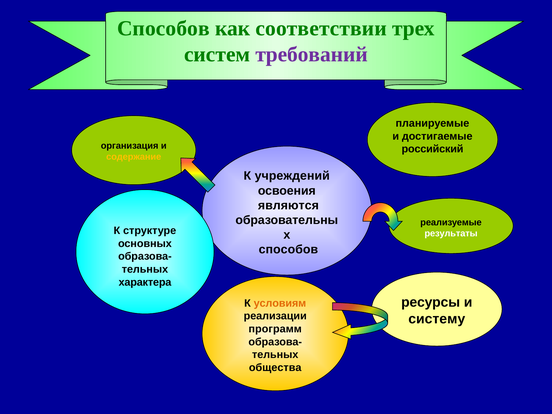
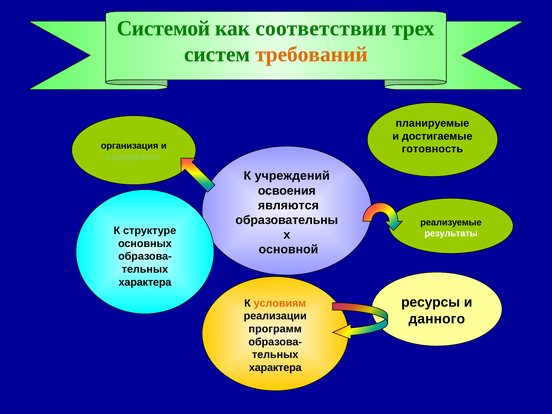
Способов: Способов -> Системой (164, 28)
требований colour: purple -> orange (312, 54)
российский: российский -> готовность (432, 149)
содержание colour: yellow -> light green (134, 157)
способов: способов -> основной (288, 250)
систему: систему -> данного (437, 319)
общества: общества -> характера (275, 368)
